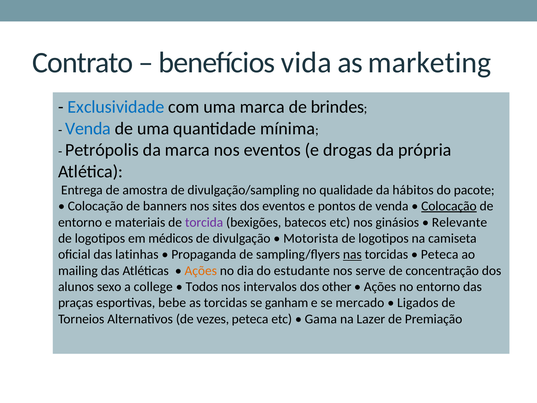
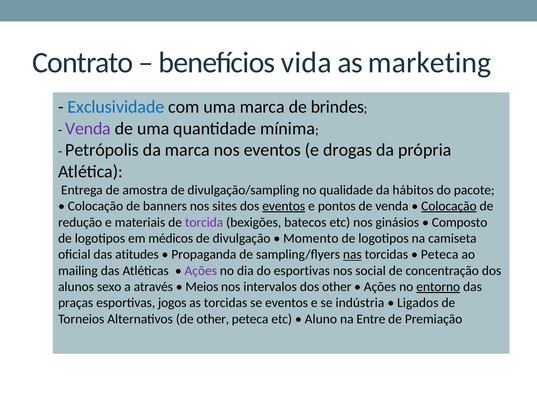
Venda colour: blue -> purple (88, 128)
eventos underline: none -> present (284, 206)
entorno: entorno -> redução (80, 222)
Relevante: Relevante -> Composto (460, 222)
Motorista: Motorista -> Momento (311, 238)
latinhas: latinhas -> atitudes (137, 254)
Ações colour: orange -> purple (201, 270)
do estudante: estudante -> esportivas (302, 270)
serve: serve -> social (371, 270)
college: college -> através (153, 287)
Todos: Todos -> Meios (202, 287)
entorno underline: none -> present (438, 287)
bebe: bebe -> jogos (172, 303)
se ganham: ganham -> eventos (287, 303)
mercado: mercado -> indústria (360, 303)
de vezes: vezes -> other (213, 319)
Gama: Gama -> Aluno (321, 319)
Lazer: Lazer -> Entre (371, 319)
